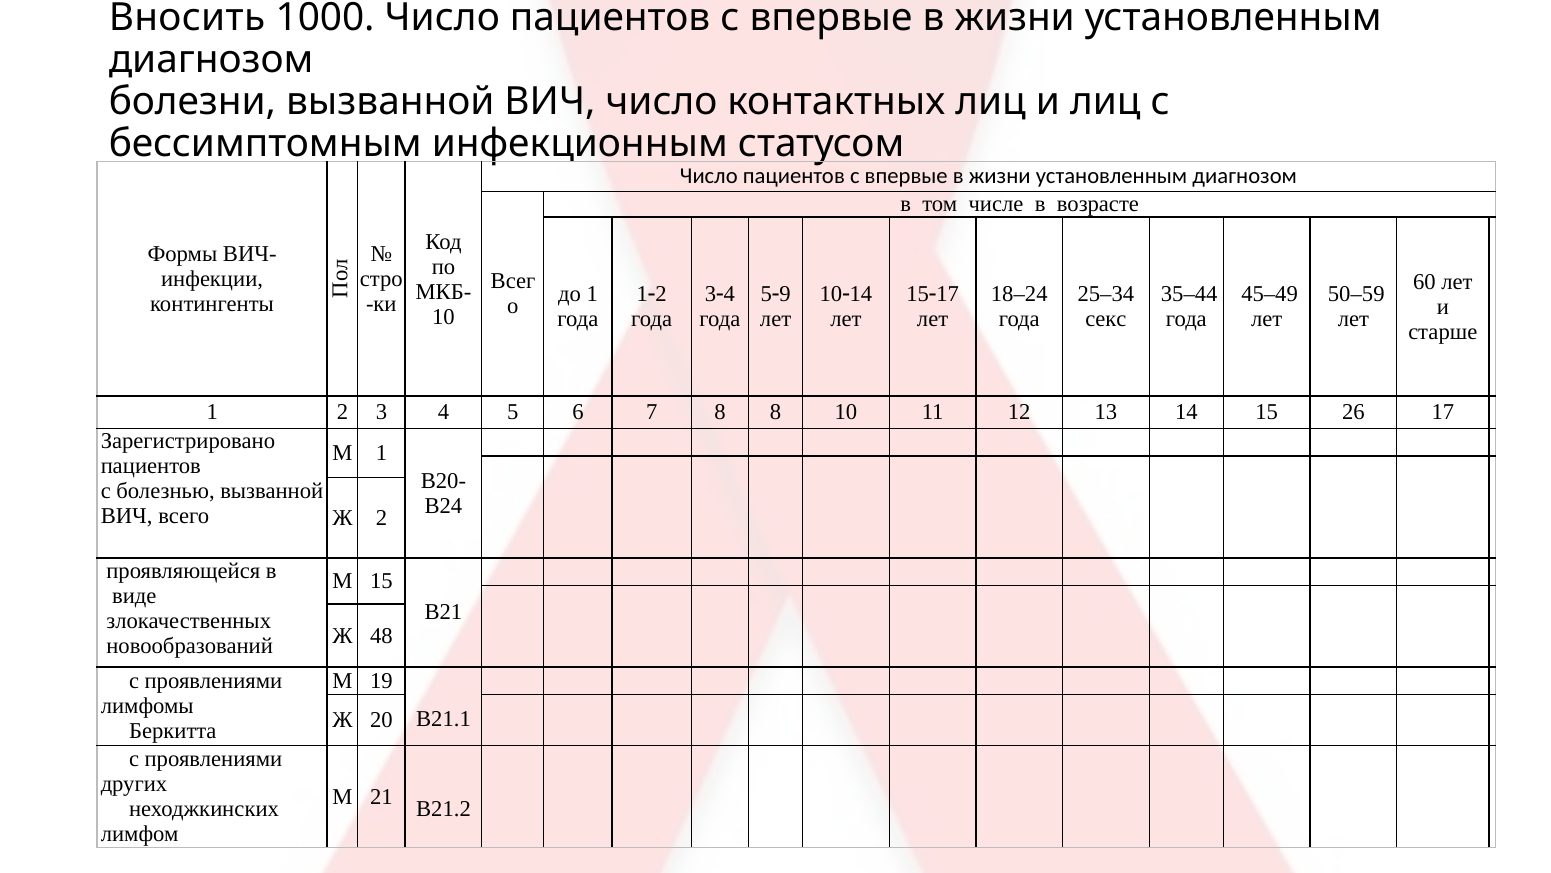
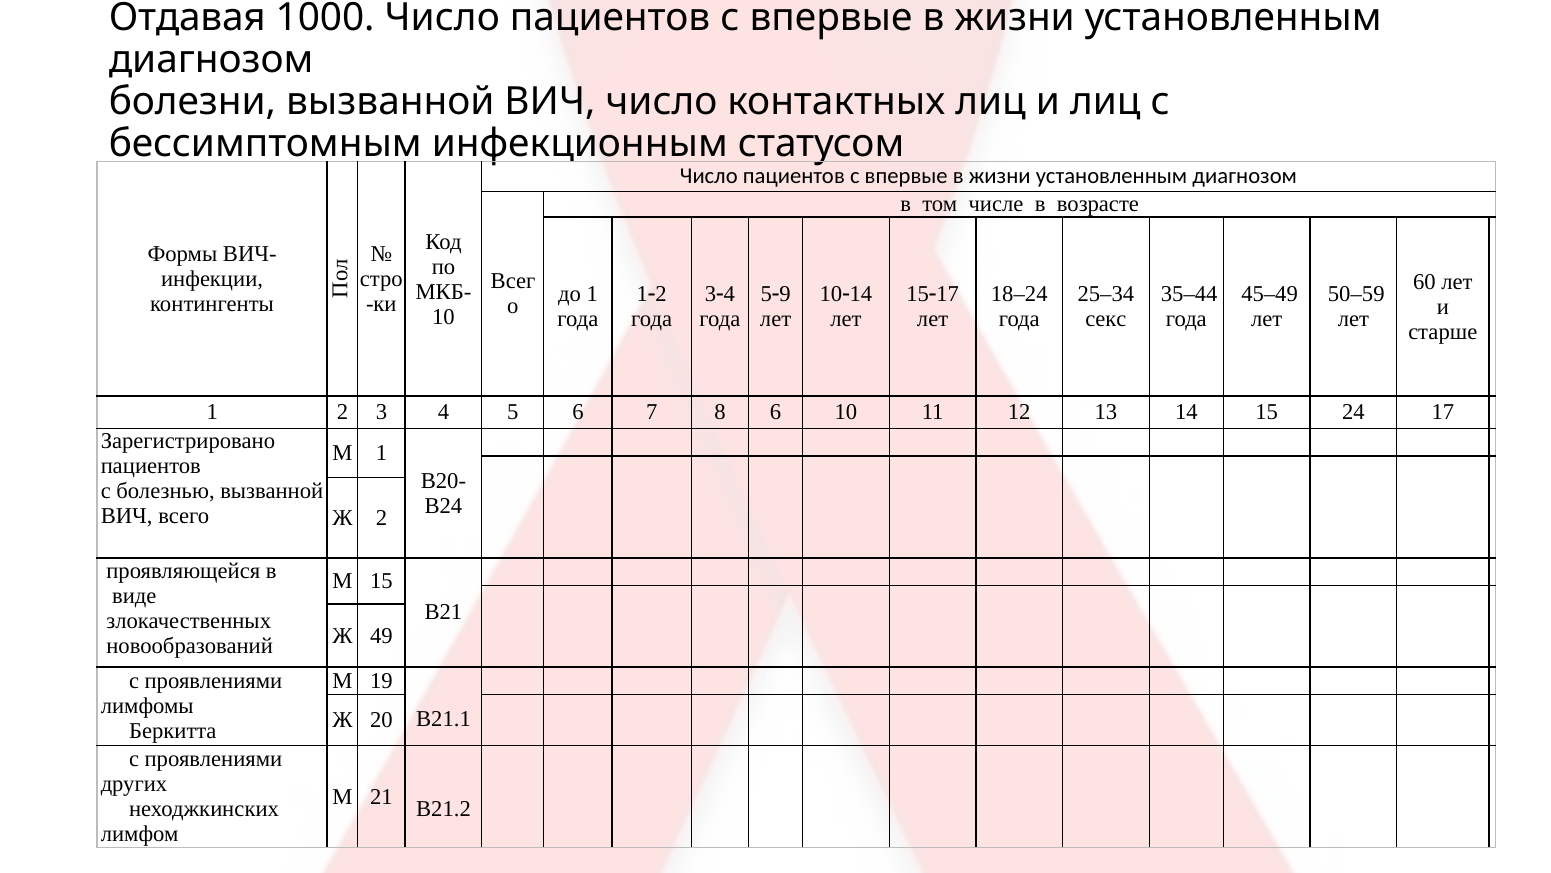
Вносить: Вносить -> Отдавая (187, 18)
8 8: 8 -> 6 (776, 412)
26: 26 -> 24 (1353, 412)
48: 48 -> 49 (381, 635)
